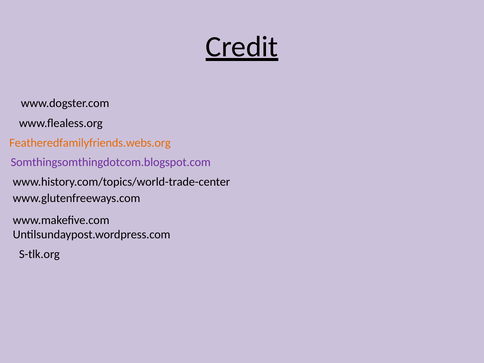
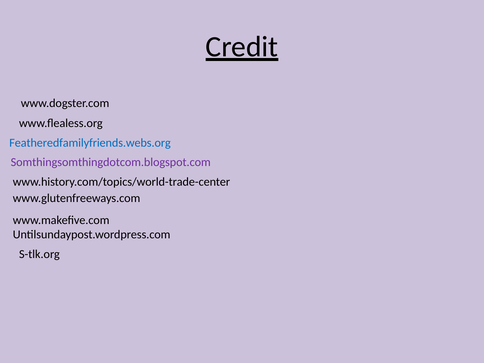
Featheredfamilyfriends.webs.org colour: orange -> blue (90, 143)
